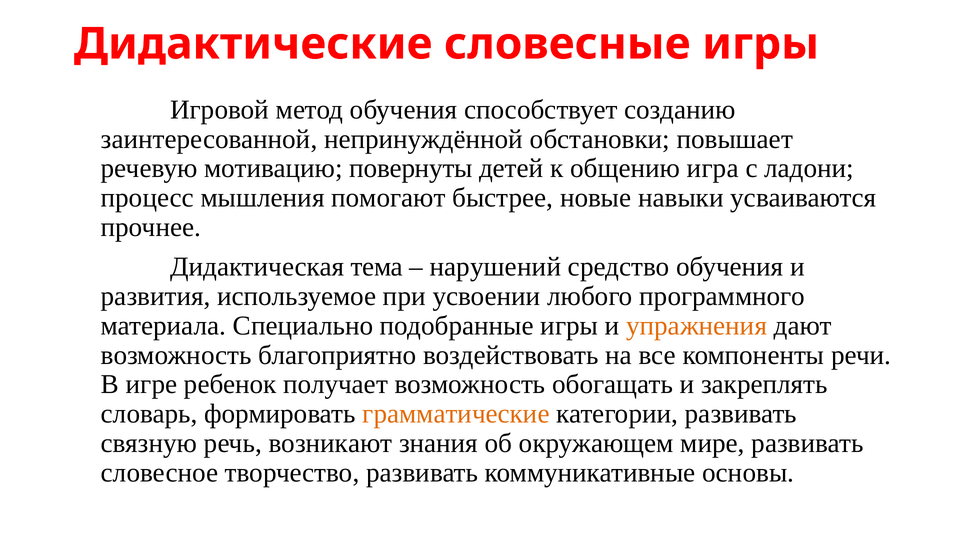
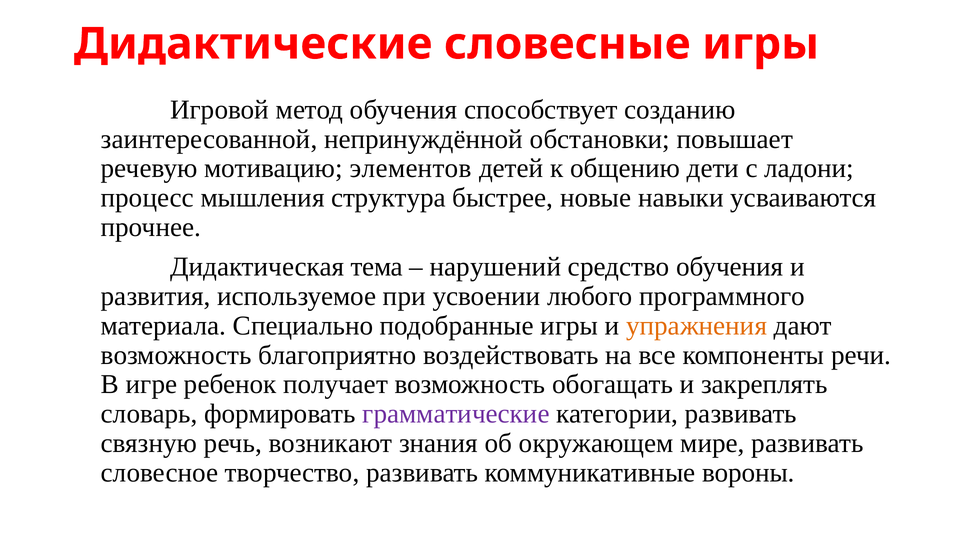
повернуты: повернуты -> элементов (411, 168)
игра: игра -> дети (713, 168)
помогают: помогают -> структура (388, 198)
грамматические colour: orange -> purple (456, 414)
основы: основы -> вороны (748, 473)
